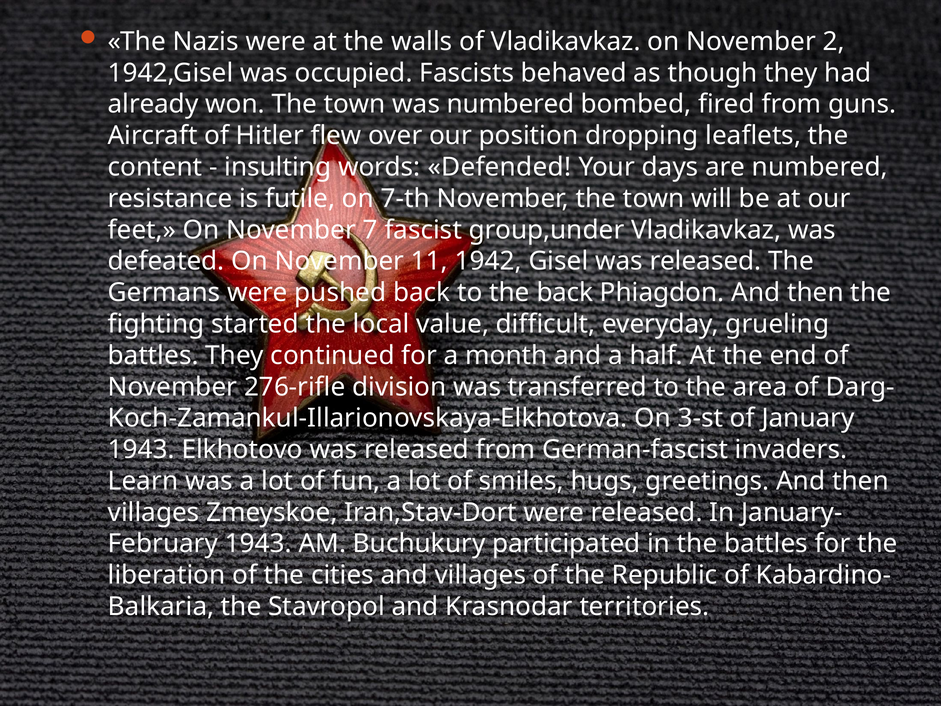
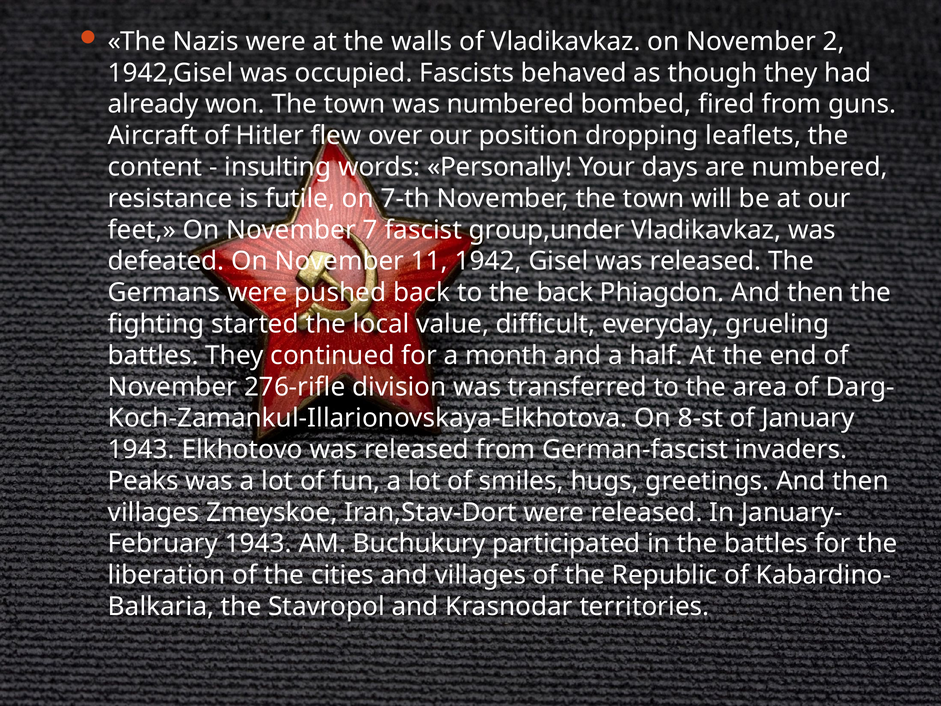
Defended: Defended -> Personally (500, 167)
3-st: 3-st -> 8-st (700, 418)
Learn: Learn -> Peaks (143, 481)
